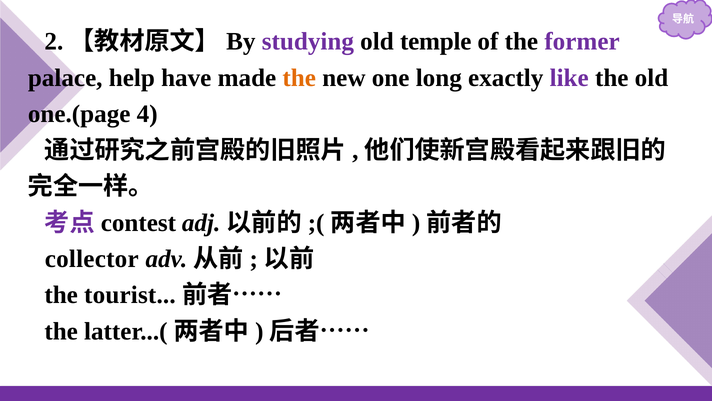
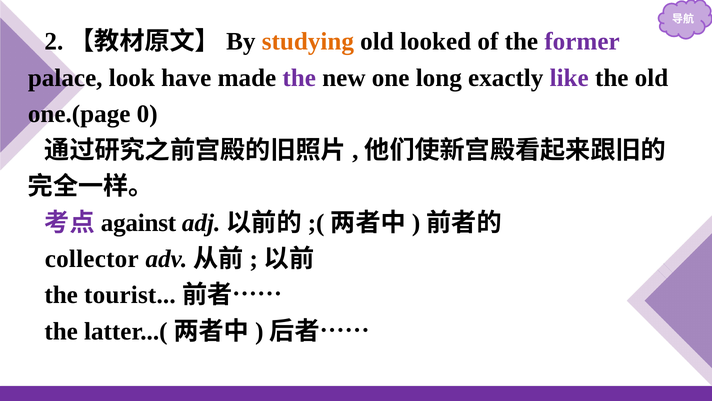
studying colour: purple -> orange (308, 42)
temple: temple -> looked (436, 42)
help: help -> look (132, 78)
the colour: orange -> purple (299, 78)
4: 4 -> 0 (147, 114)
contest: contest -> against (139, 222)
